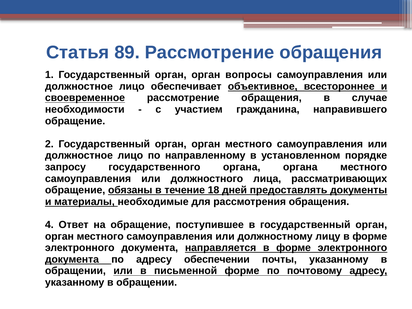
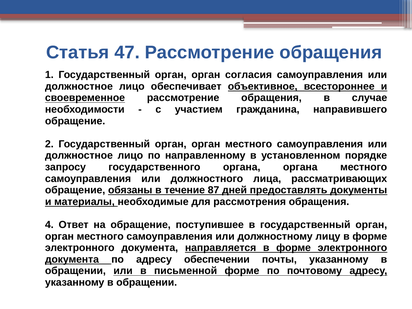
89: 89 -> 47 (127, 53)
вопросы: вопросы -> согласия (249, 75)
18: 18 -> 87 (214, 190)
